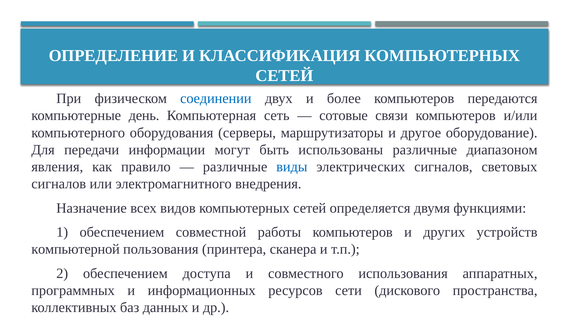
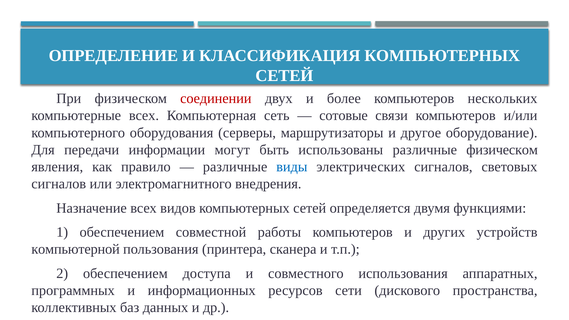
соединении colour: blue -> red (216, 99)
передаются: передаются -> нескольких (503, 99)
компьютерные день: день -> всех (144, 116)
различные диапазоном: диапазоном -> физическом (502, 150)
